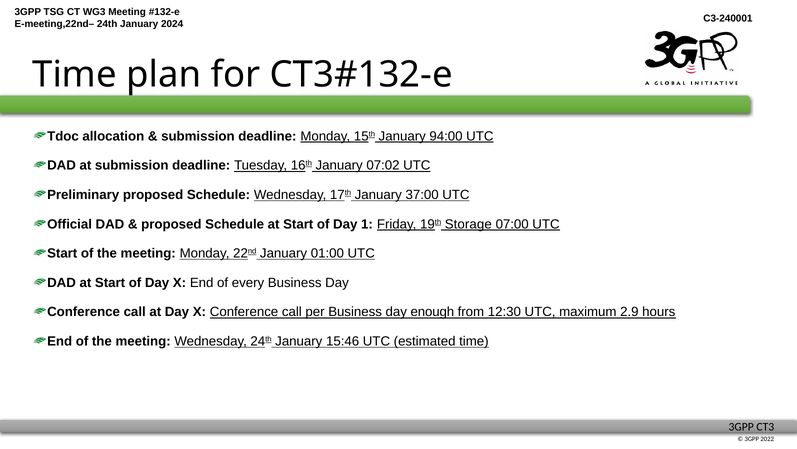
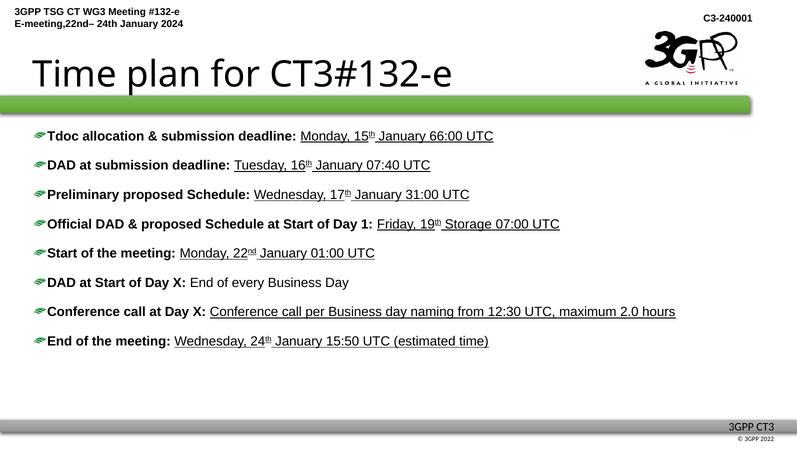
94:00: 94:00 -> 66:00 (446, 136)
07:02: 07:02 -> 07:40 (383, 165)
37:00: 37:00 -> 31:00 (422, 194)
enough: enough -> naming (432, 312)
2.9: 2.9 -> 2.0 (629, 312)
15:46: 15:46 -> 15:50 (343, 341)
